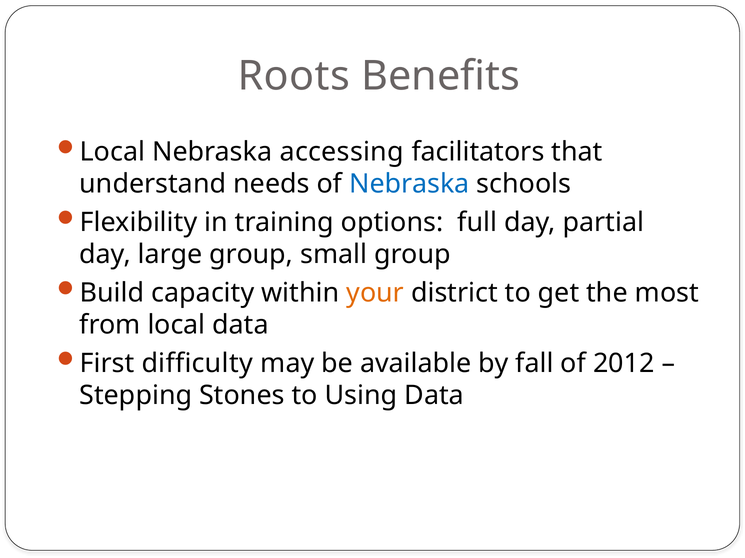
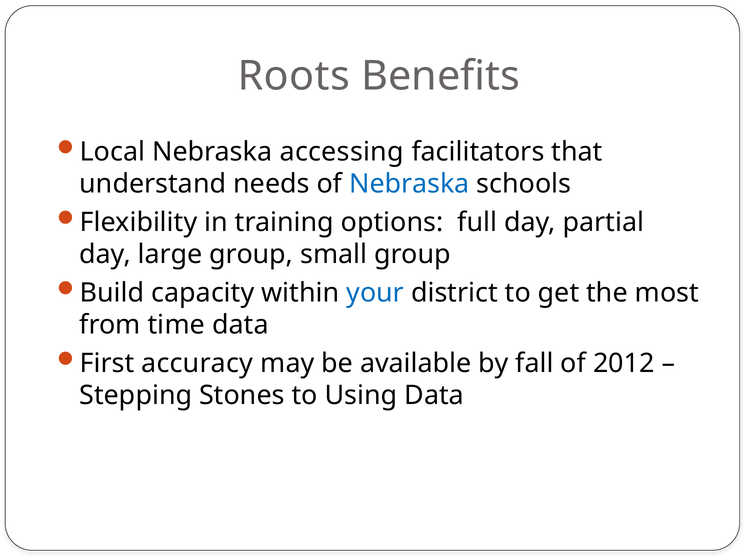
your colour: orange -> blue (375, 293)
from local: local -> time (176, 325)
difficulty: difficulty -> accuracy (197, 364)
